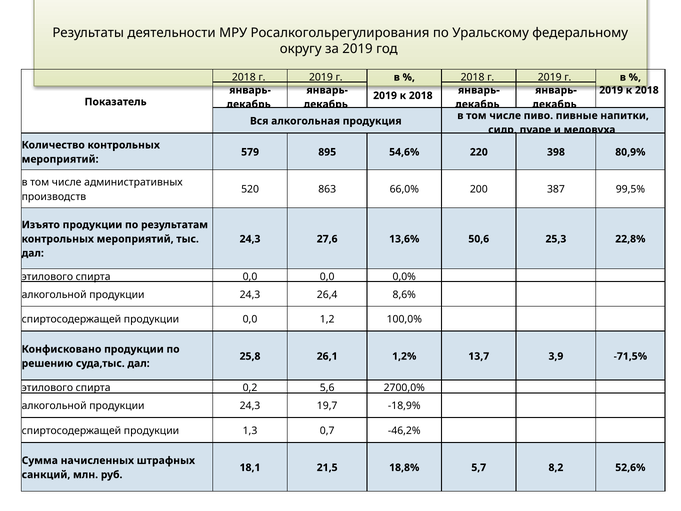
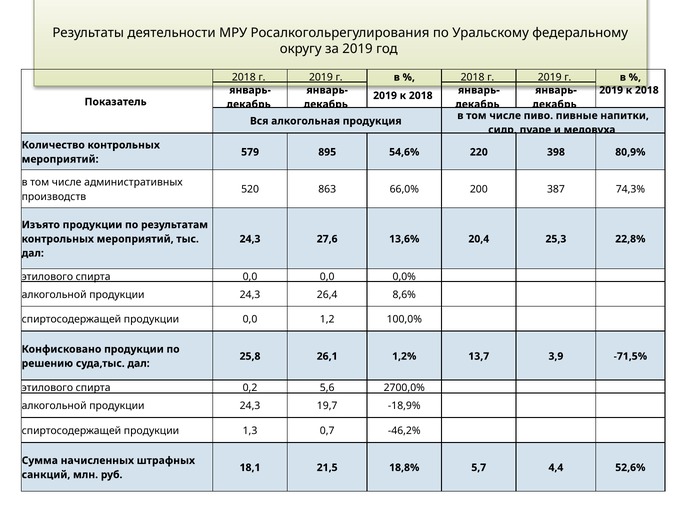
99,5%: 99,5% -> 74,3% (630, 189)
50,6: 50,6 -> 20,4 (479, 239)
8,2: 8,2 -> 4,4 (556, 467)
